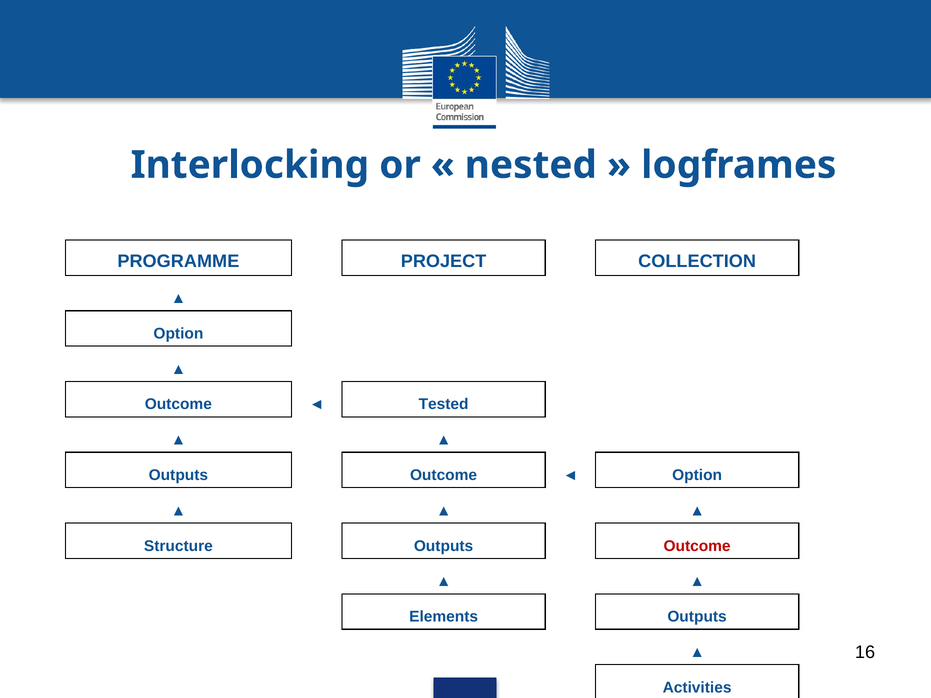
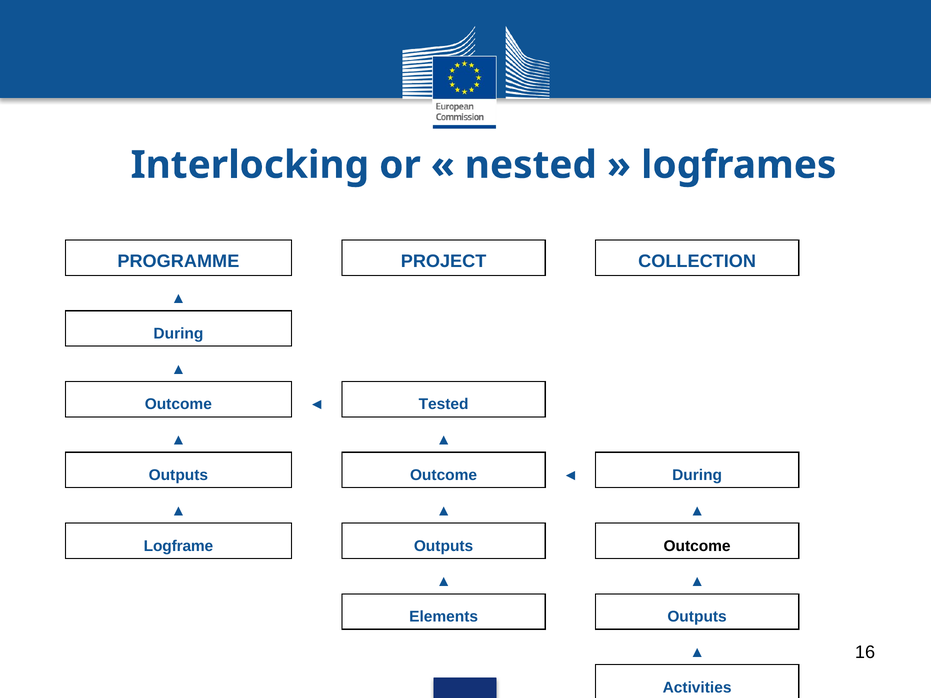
Option: Option -> During (178, 334)
Option: Option -> During (697, 475)
Structure: Structure -> Logframe (178, 546)
Outcome colour: red -> black (697, 546)
